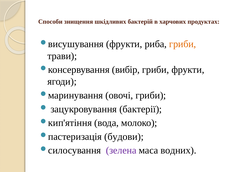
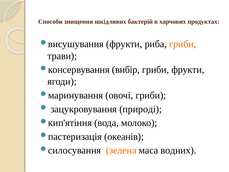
бактерії: бактерії -> природі (141, 109)
будови: будови -> океанів (124, 136)
зелена colour: purple -> orange (121, 150)
